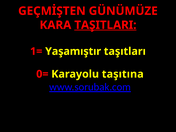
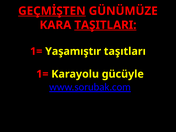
GEÇMİŞTEN underline: none -> present (52, 11)
0=: 0= -> 1= (42, 74)
taşıtına: taşıtına -> gücüyle (123, 74)
